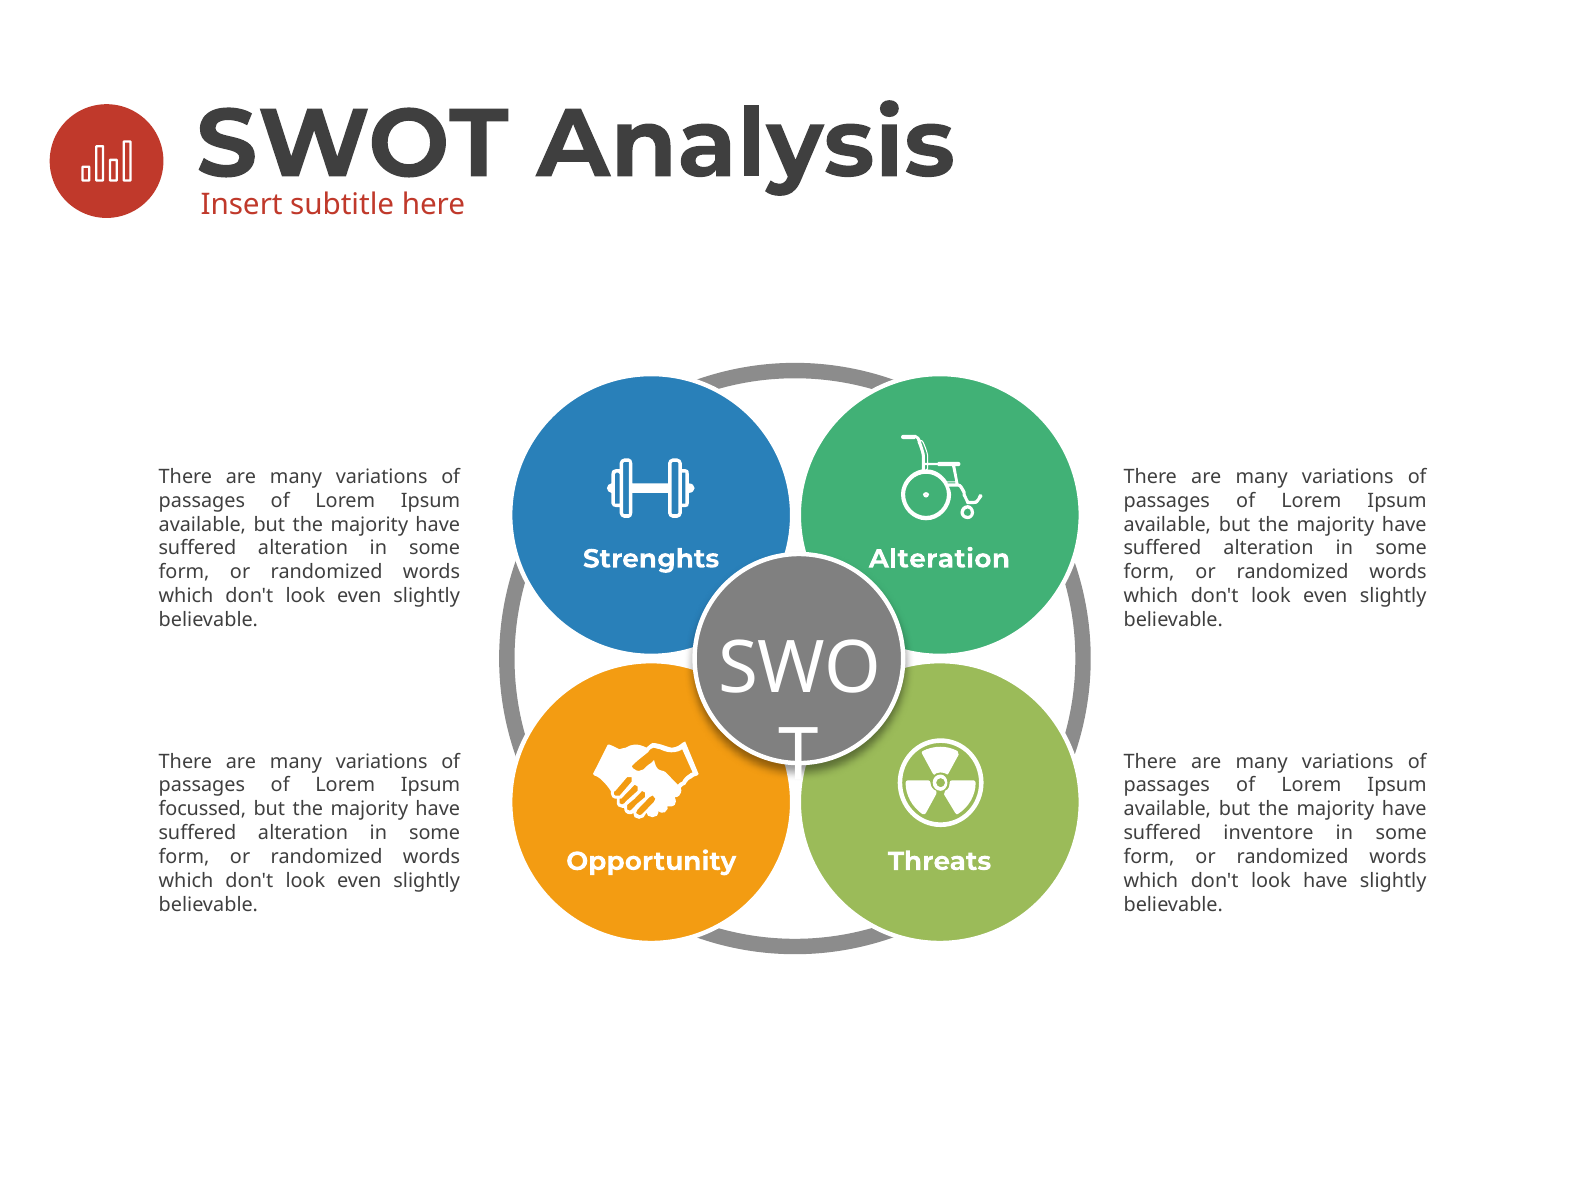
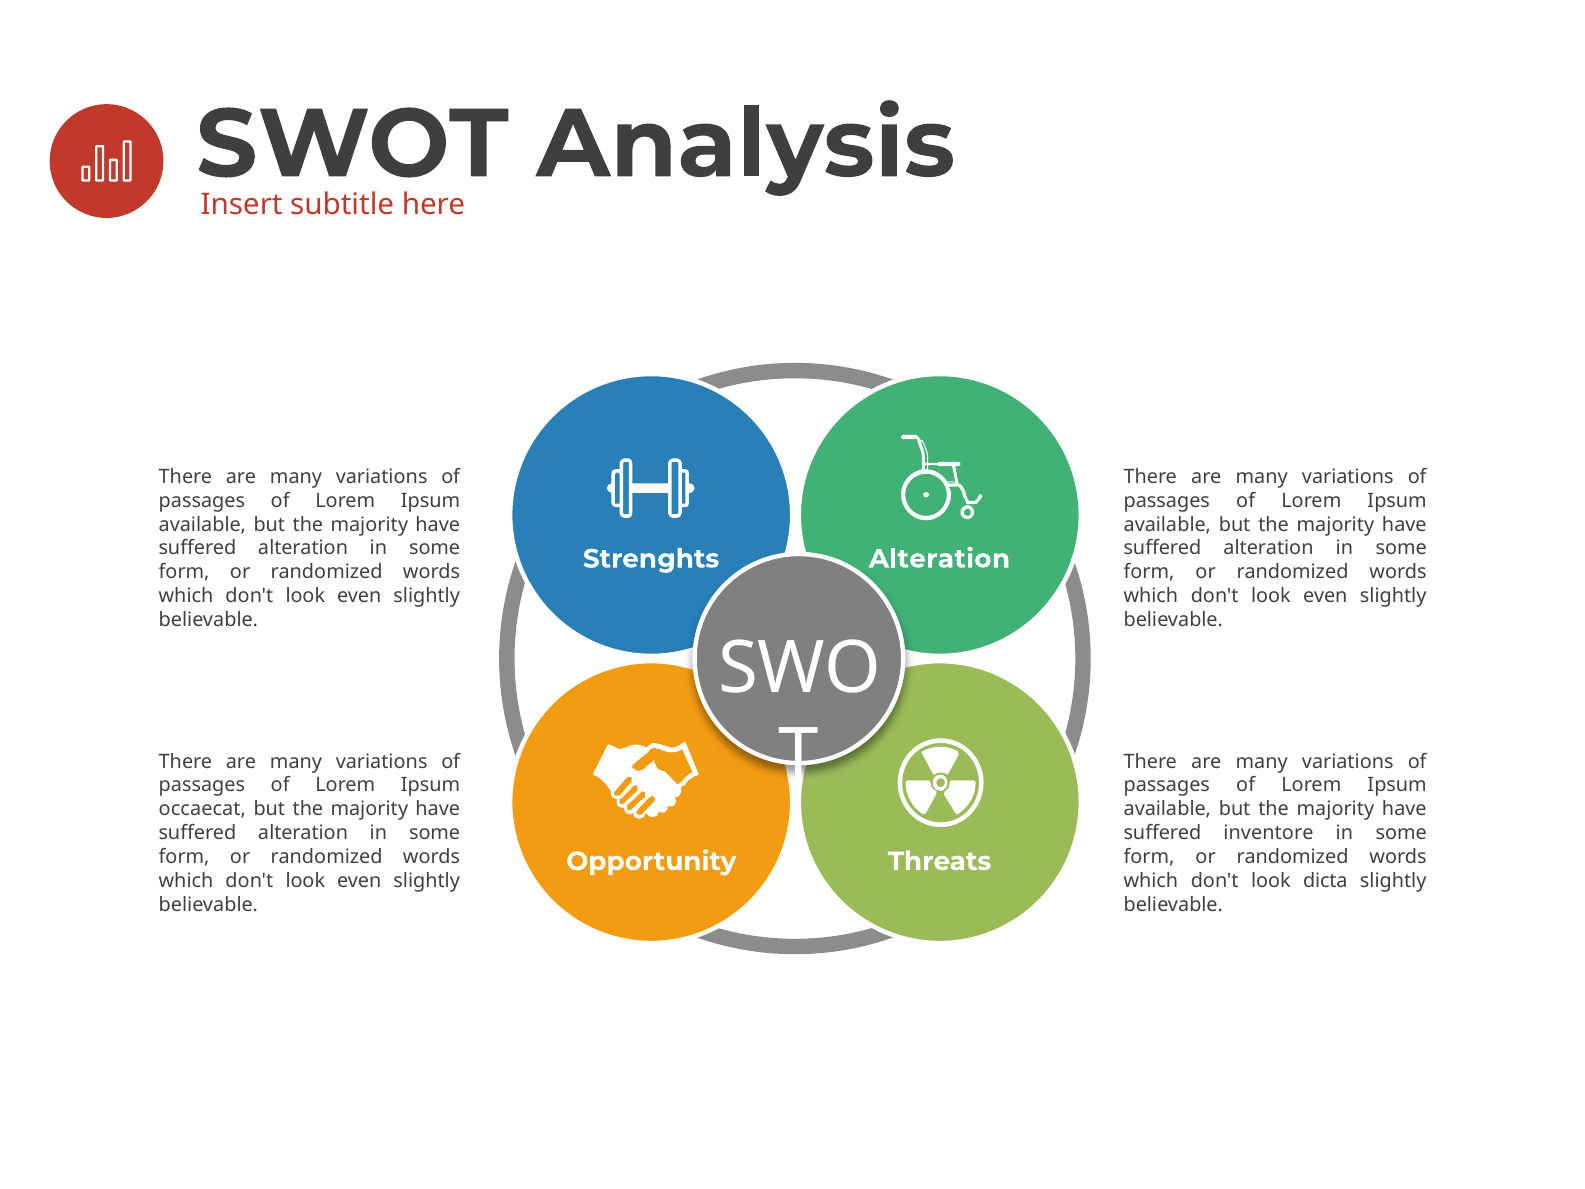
focussed: focussed -> occaecat (202, 809)
look have: have -> dicta (1325, 880)
